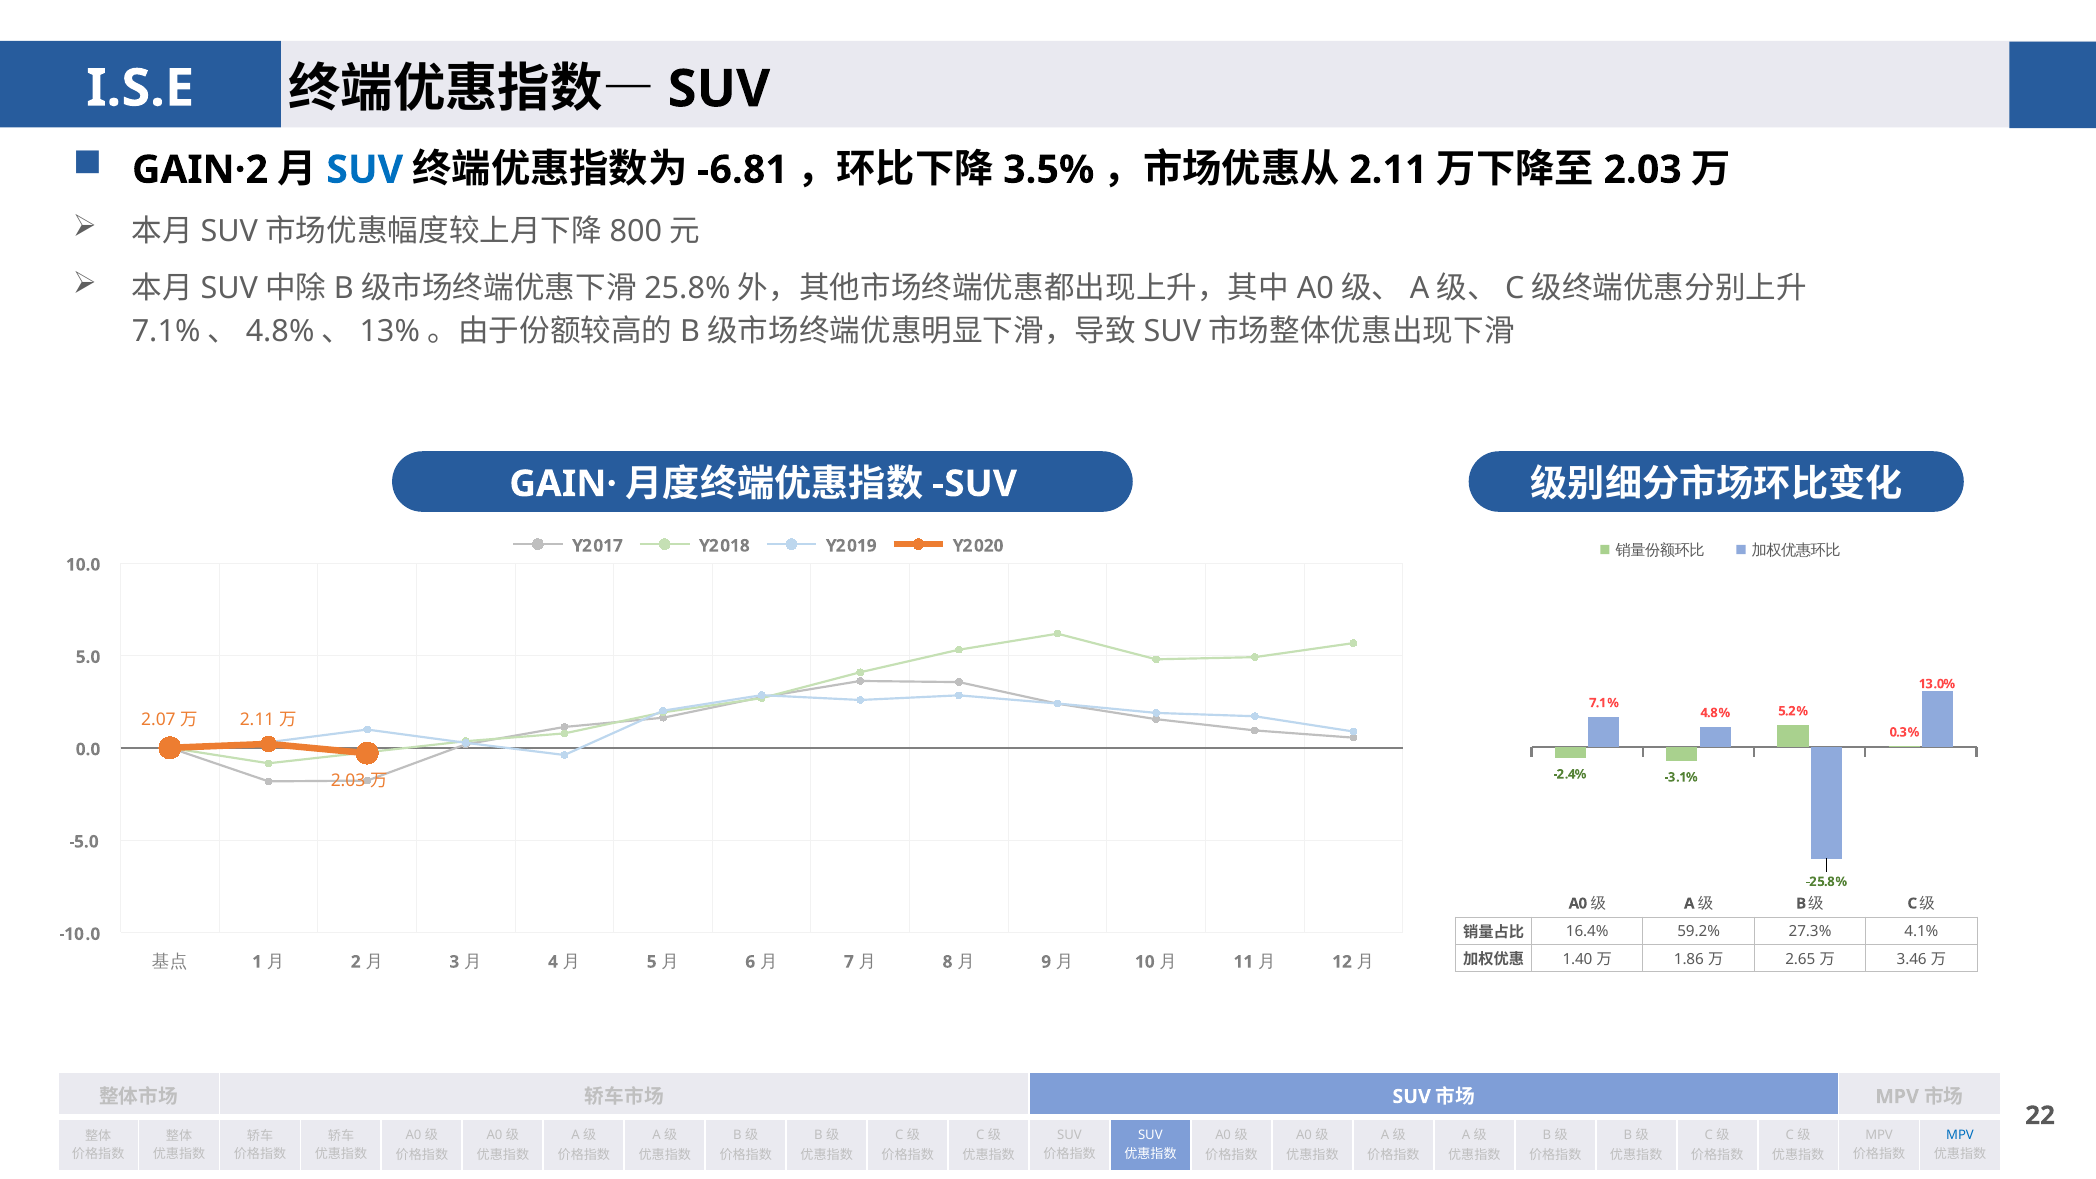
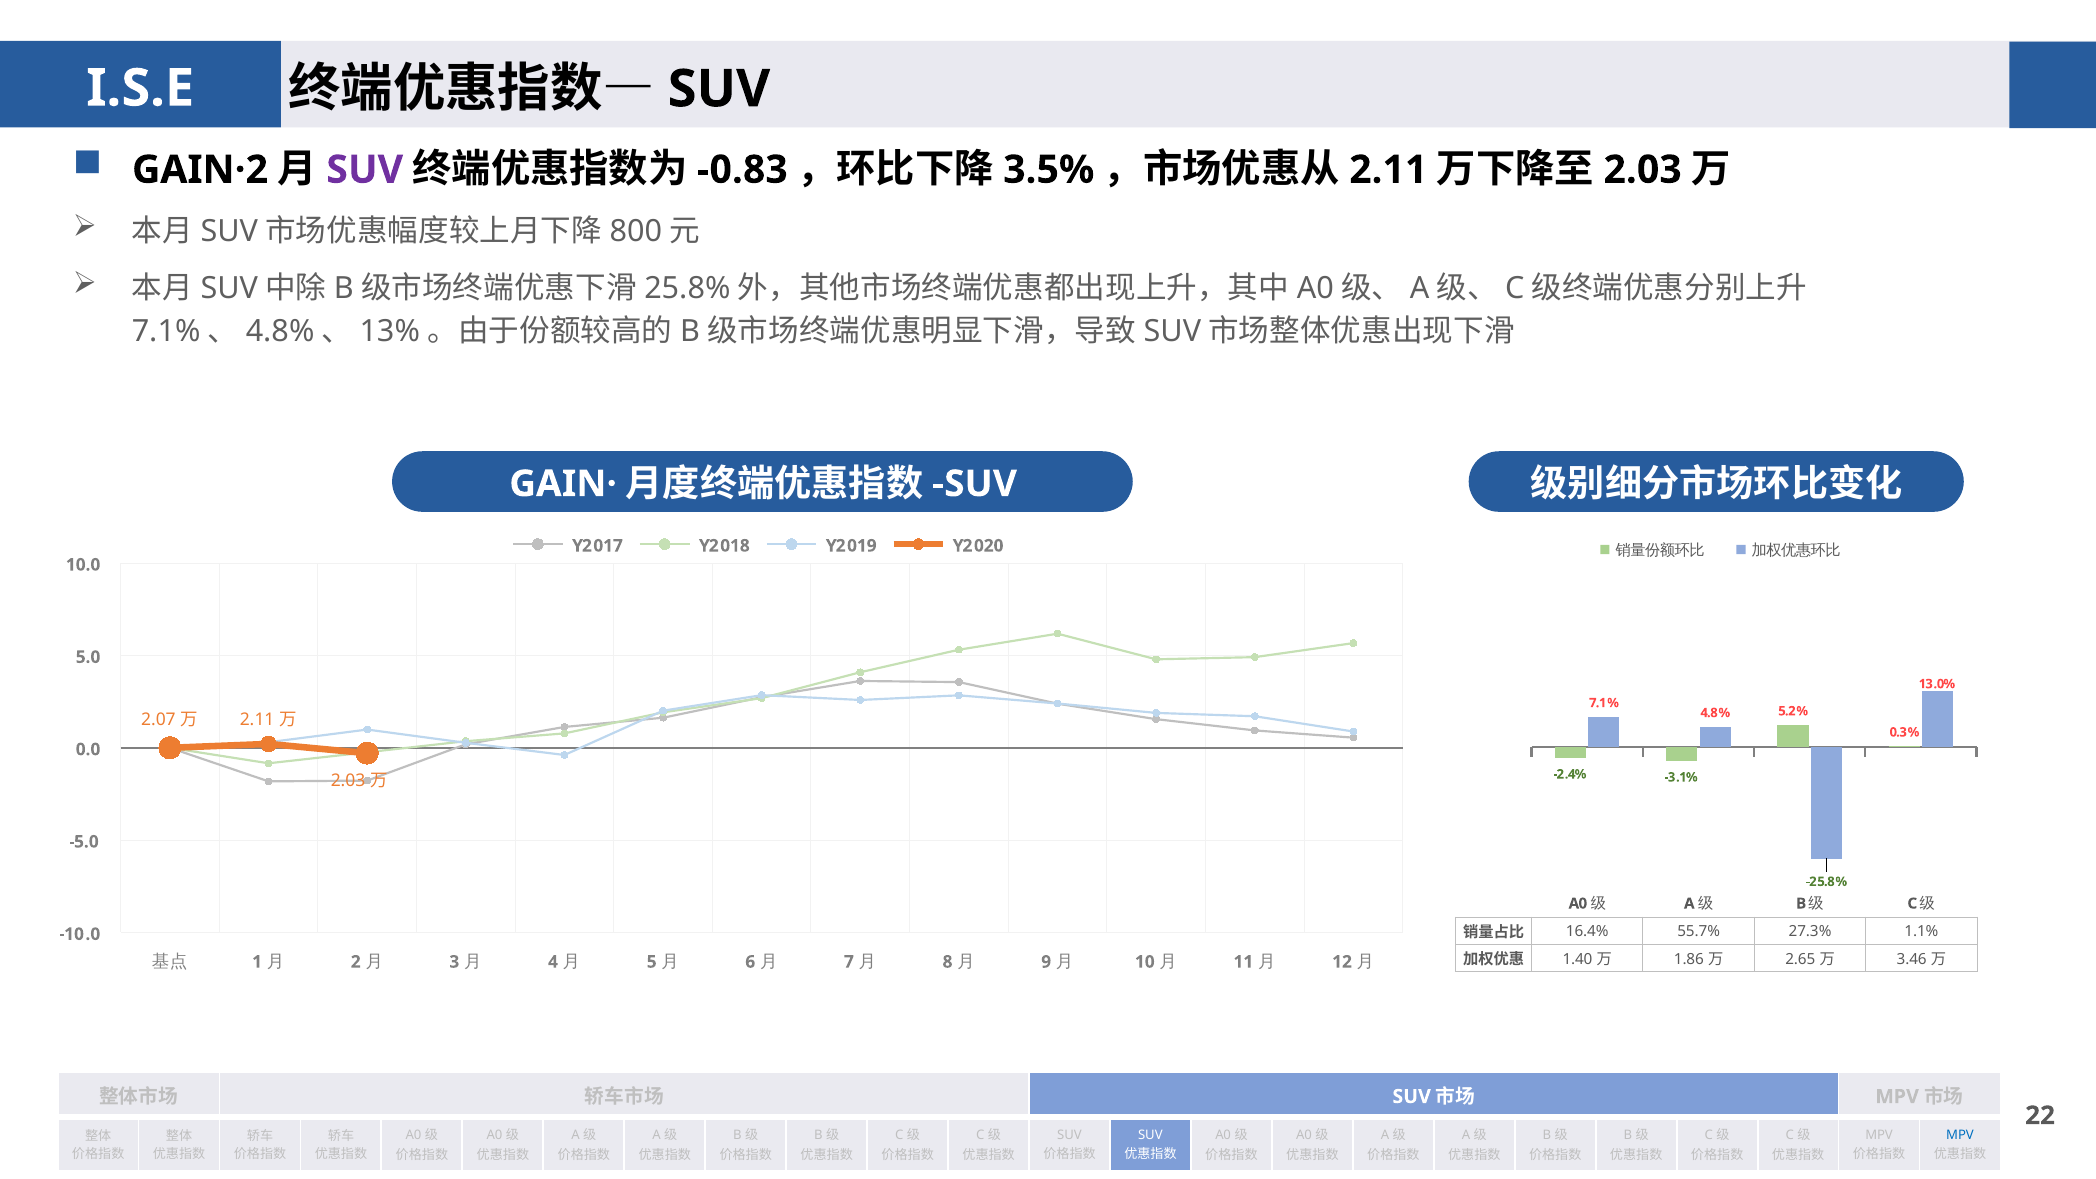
SUV colour: blue -> purple (365, 170)
-6.81: -6.81 -> -0.83 (742, 170)
59.2%: 59.2% -> 55.7% (1699, 931)
4.1%: 4.1% -> 1.1% (1921, 931)
